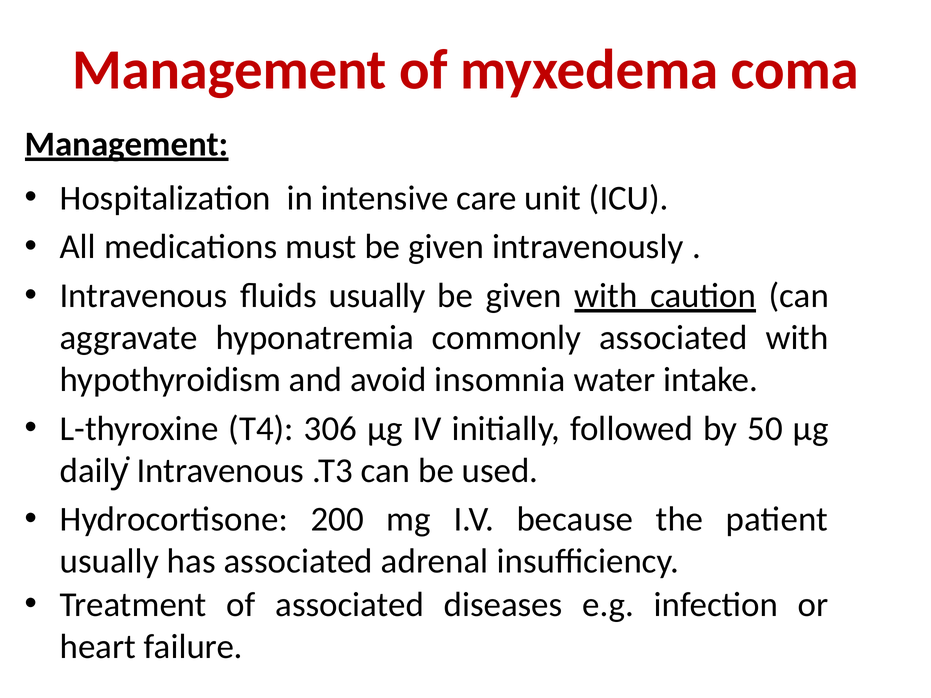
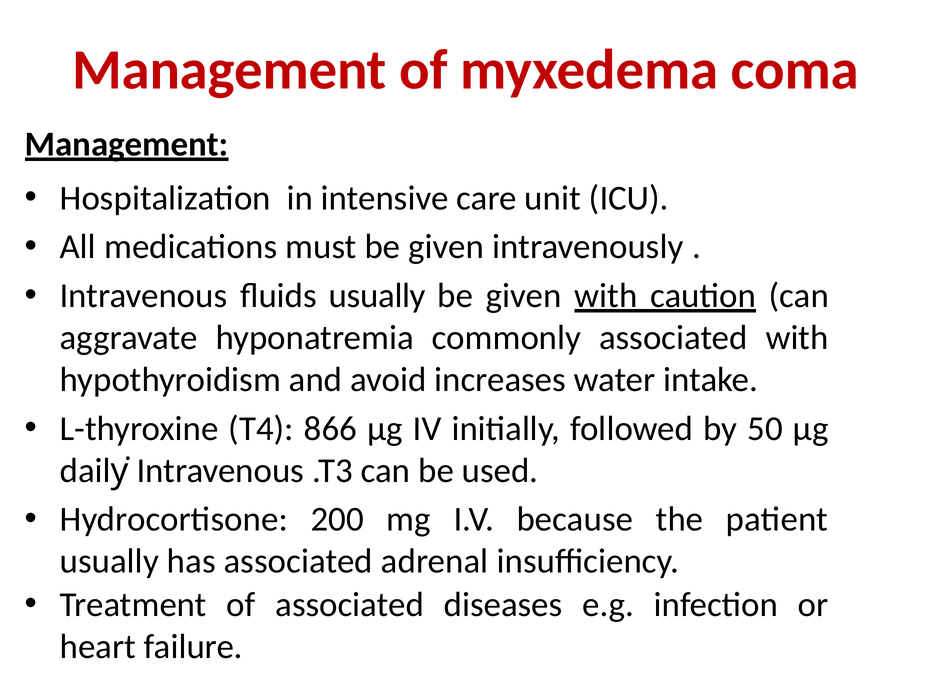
insomnia: insomnia -> increases (500, 380)
306: 306 -> 866 (330, 429)
